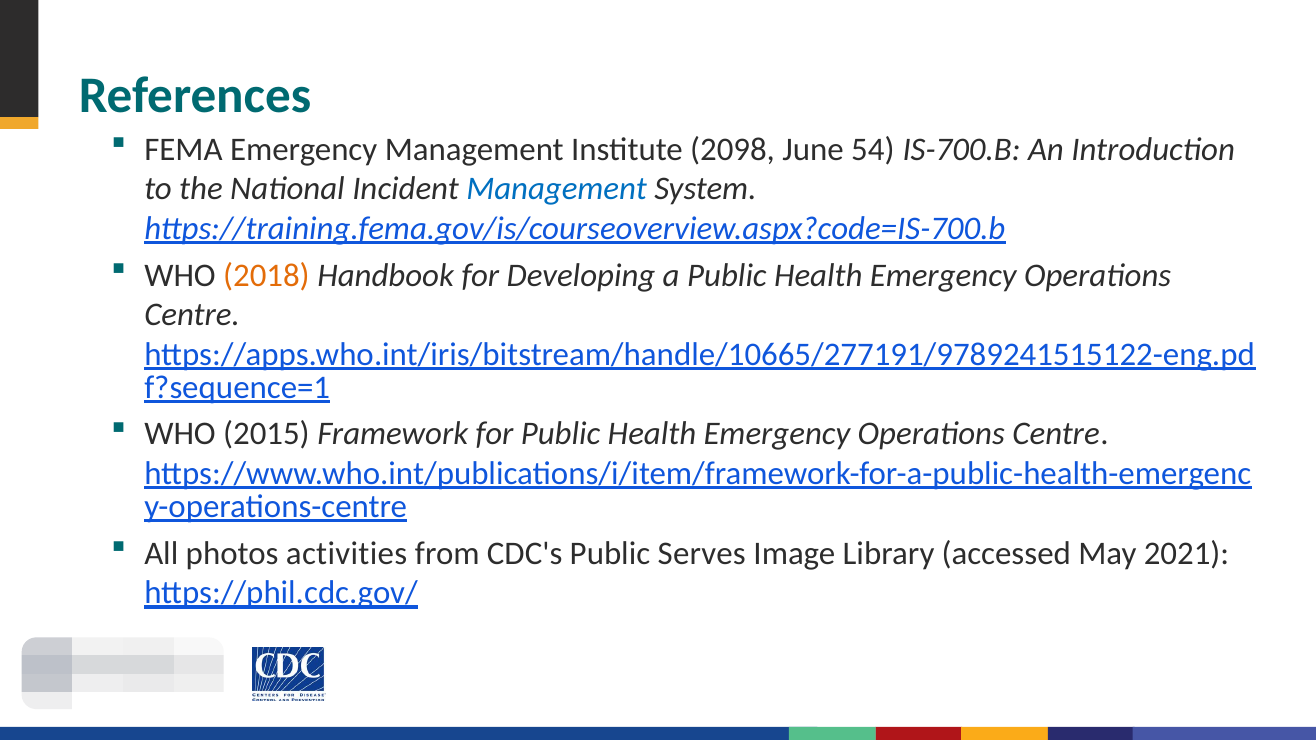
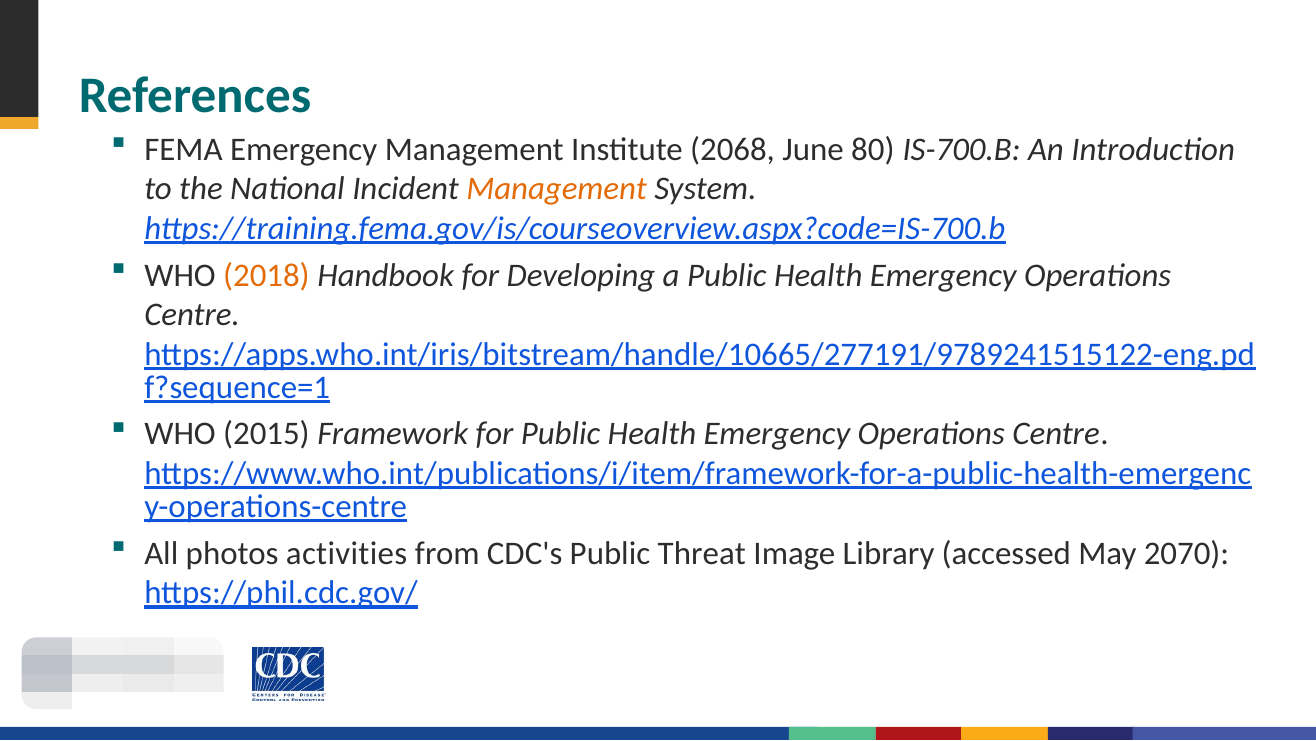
2098: 2098 -> 2068 (733, 149)
54: 54 -> 80 (873, 149)
Management colour: blue -> orange (557, 189)
Serves: Serves -> Threat (702, 553)
2021: 2021 -> 2070 (1187, 553)
